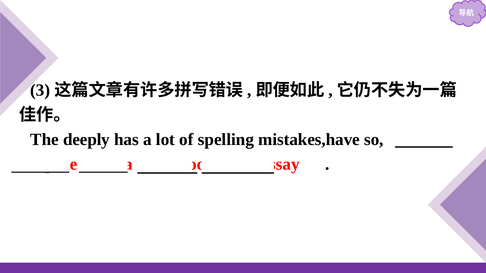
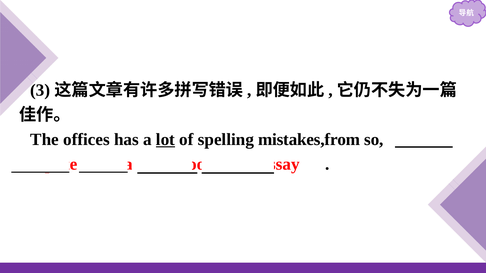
deeply: deeply -> offices (86, 140)
lot underline: none -> present (165, 140)
mistakes,have: mistakes,have -> mistakes,from (309, 140)
